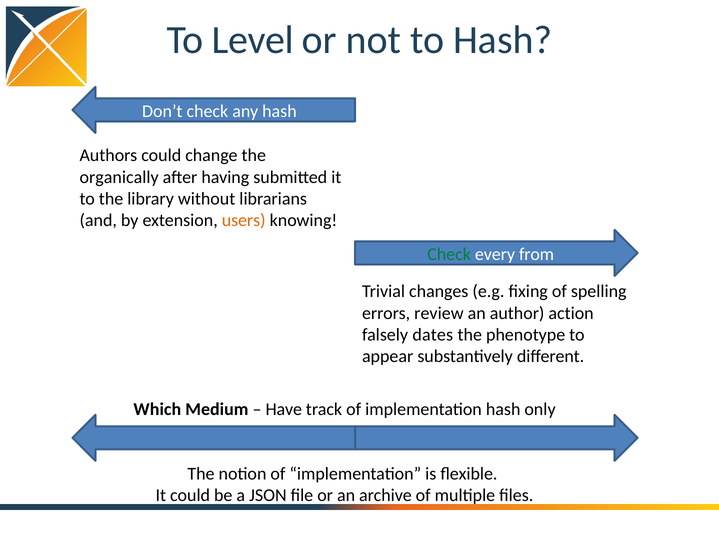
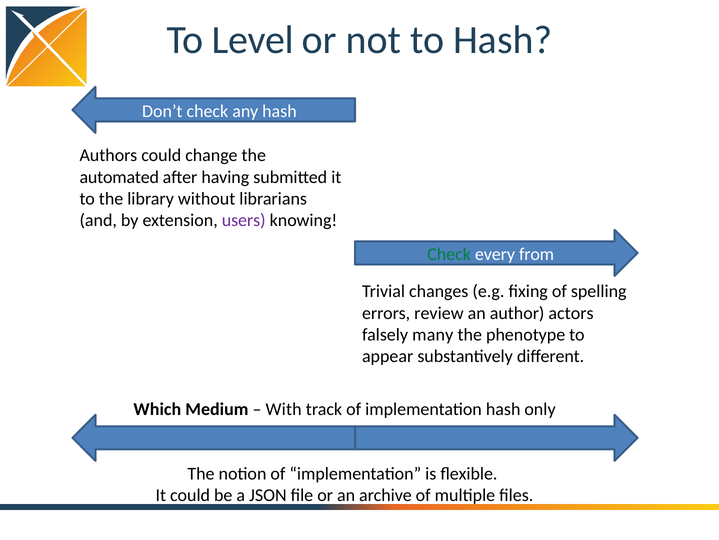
organically: organically -> automated (119, 177)
users colour: orange -> purple (244, 220)
action: action -> actors (571, 313)
dates: dates -> many (433, 334)
Have: Have -> With (284, 409)
